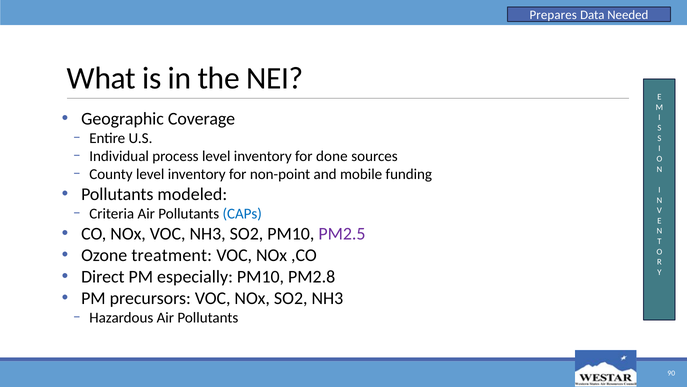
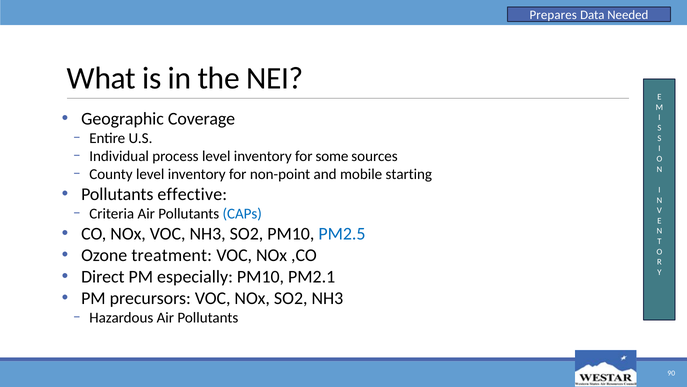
done: done -> some (332, 156)
funding: funding -> starting (409, 174)
modeled: modeled -> effective (192, 194)
PM2.5 colour: purple -> blue (342, 234)
PM2.8: PM2.8 -> PM2.1 (312, 277)
